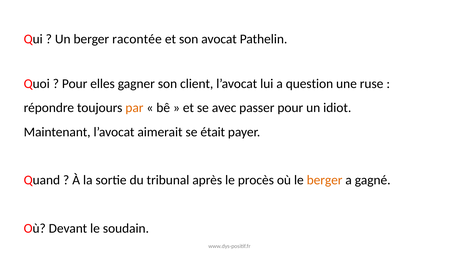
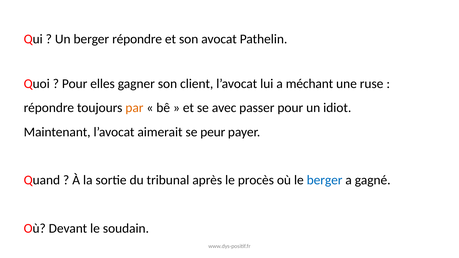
berger racontée: racontée -> répondre (137, 39)
question: question -> méchant (309, 84)
était: était -> peur (213, 132)
berger colour: orange -> blue (325, 180)
